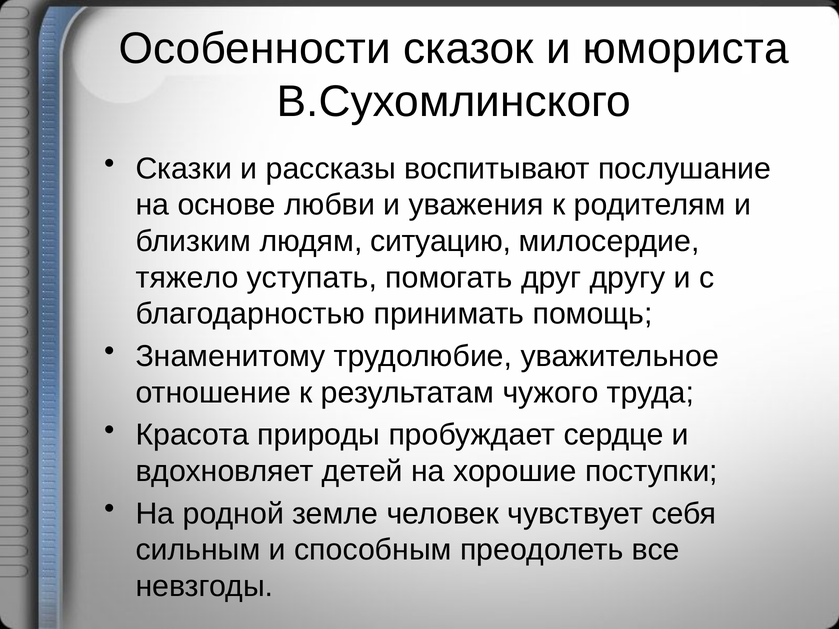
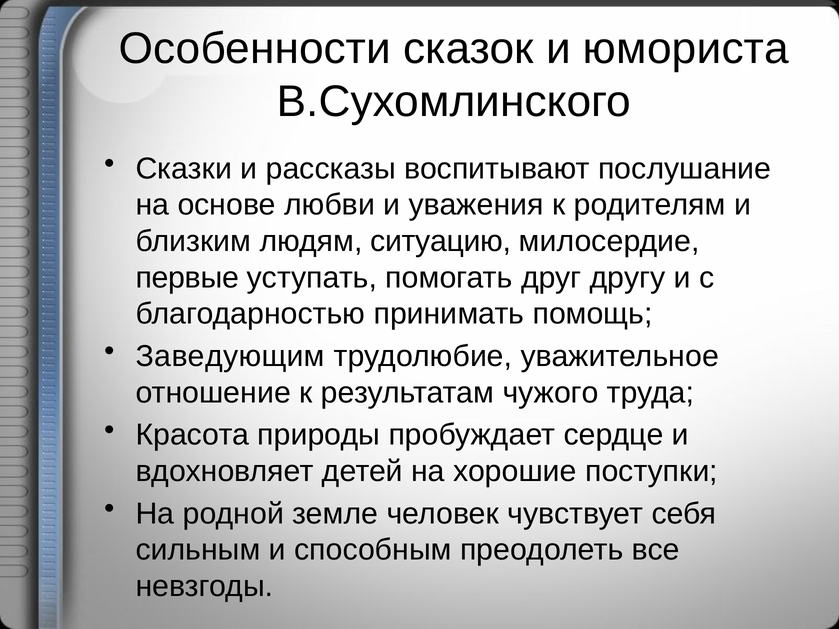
тяжело: тяжело -> первые (187, 278)
Знаменитому: Знаменитому -> Заведующим (230, 356)
